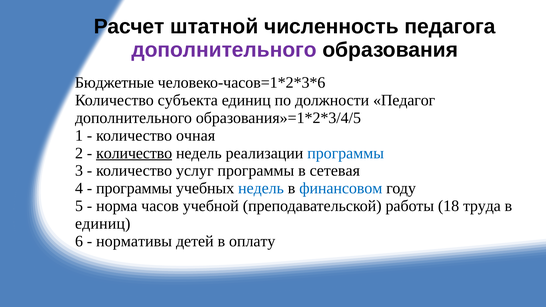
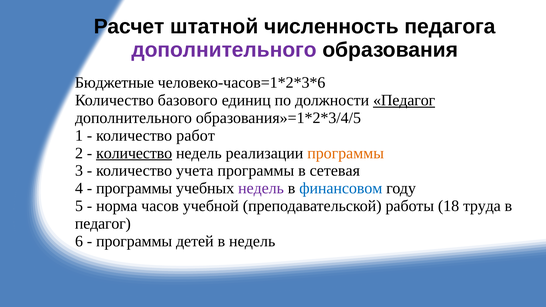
субъекта: субъекта -> базового (188, 100)
Педагог underline: none -> present (404, 100)
очная: очная -> работ (196, 136)
программы colour: blue -> orange (346, 153)
услуг: услуг -> учета (195, 171)
недель colour: blue -> purple (261, 188)
единиц: единиц -> педагог (103, 224)
нормативы: нормативы -> программы (134, 241)
в оплату: оплату -> недель (252, 241)
